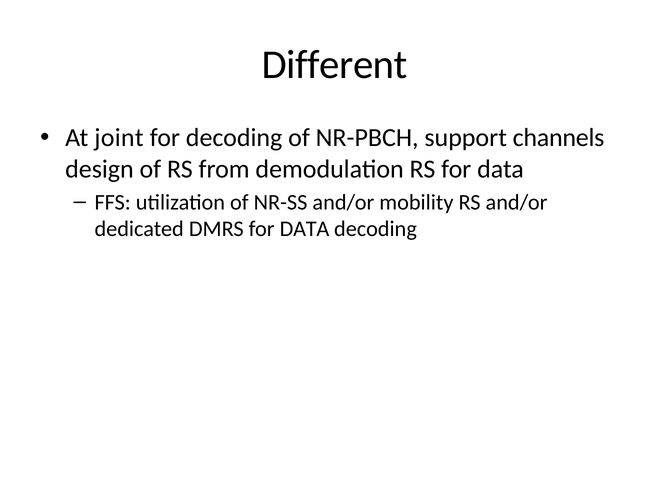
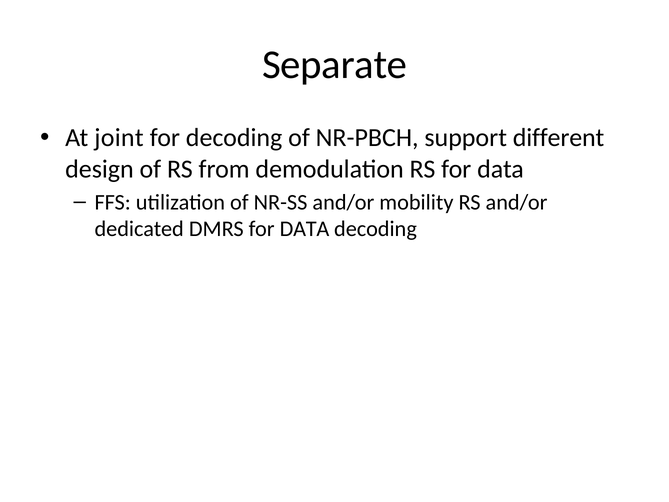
Different: Different -> Separate (335, 65)
channels: channels -> different (559, 138)
